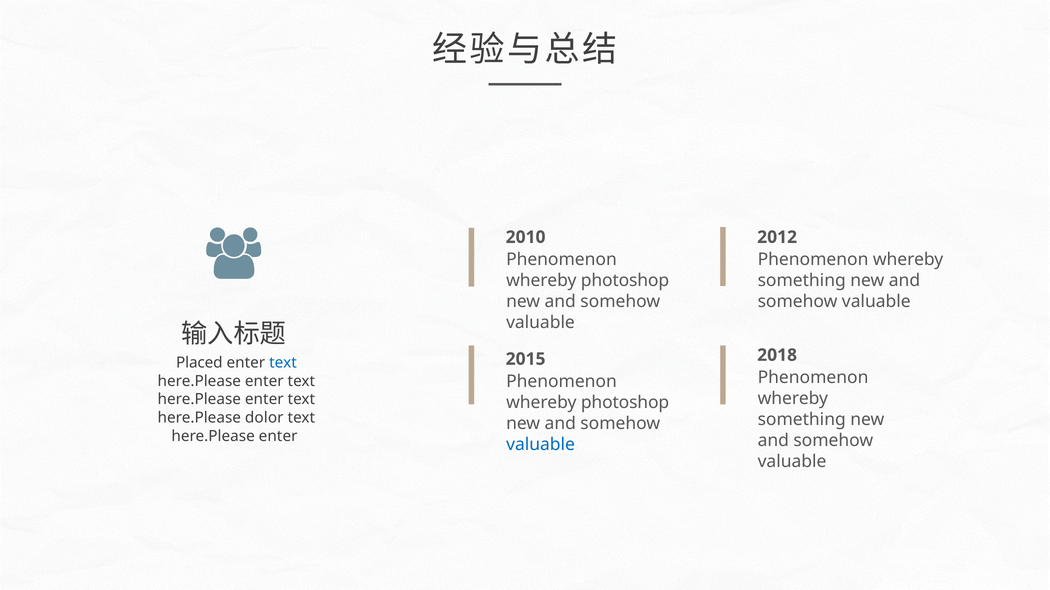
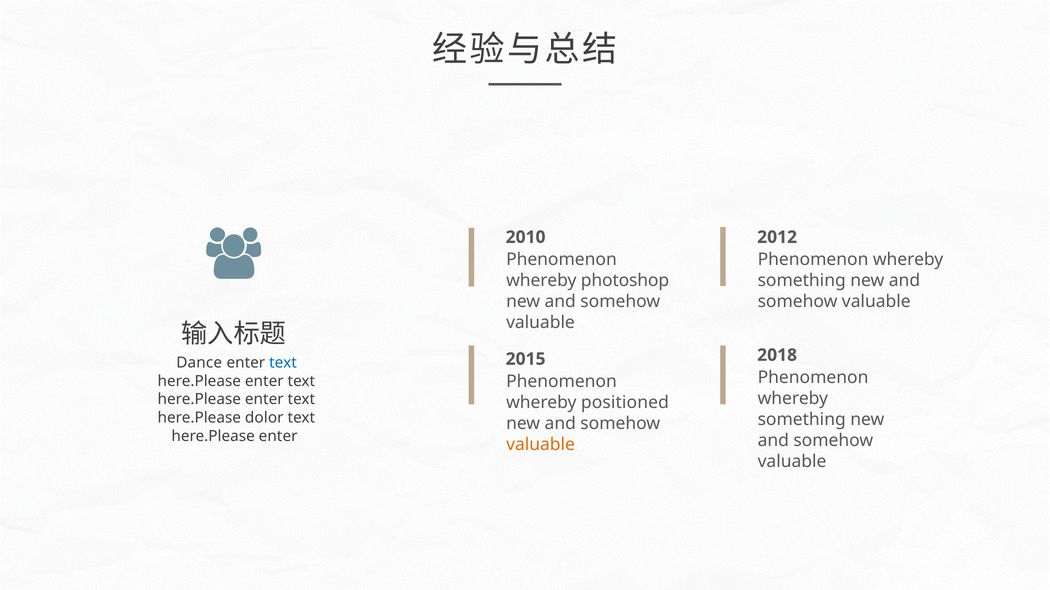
Placed: Placed -> Dance (199, 363)
photoshop: photoshop -> positioned (625, 403)
valuable colour: blue -> orange (541, 445)
